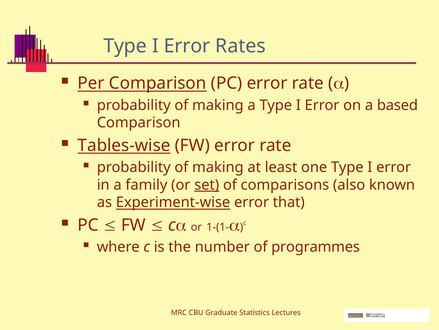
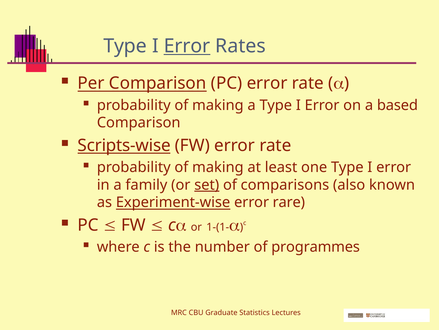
Error underline: none -> present (187, 46)
Tables-wise: Tables-wise -> Scripts-wise (124, 145)
that: that -> rare (289, 202)
